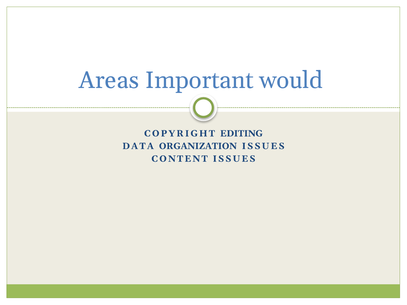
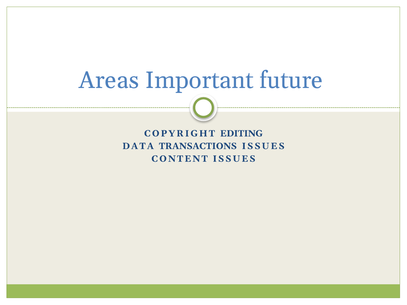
would: would -> future (291, 80)
ORGANIZATION: ORGANIZATION -> TRANSACTIONS (198, 146)
